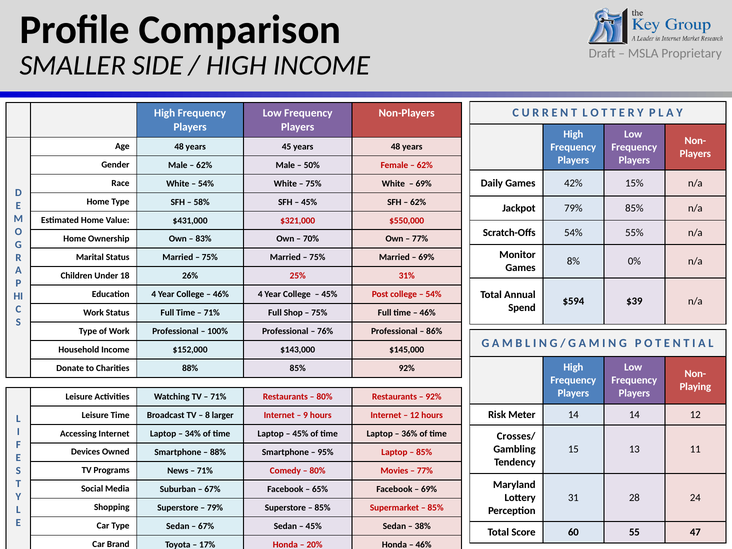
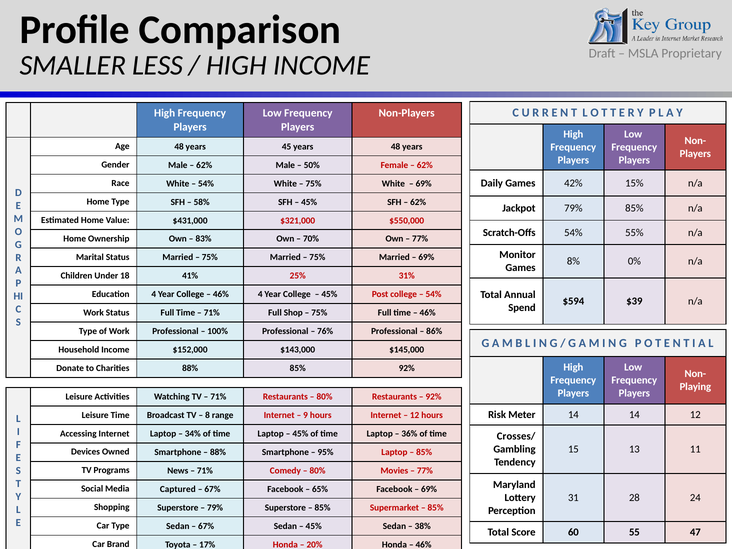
SIDE: SIDE -> LESS (158, 65)
26%: 26% -> 41% (190, 276)
larger: larger -> range (223, 415)
Suburban: Suburban -> Captured (178, 489)
